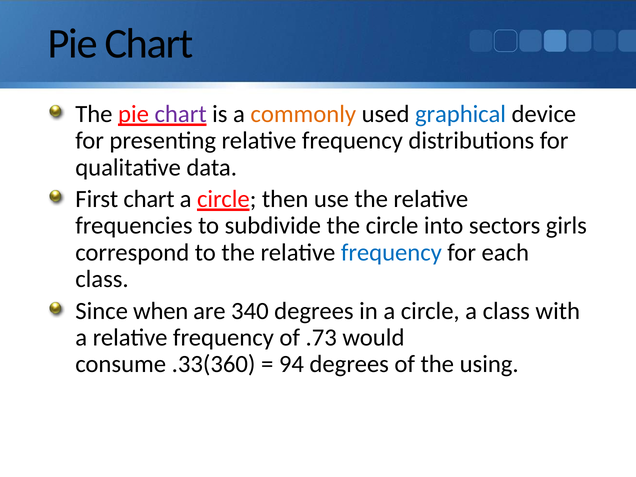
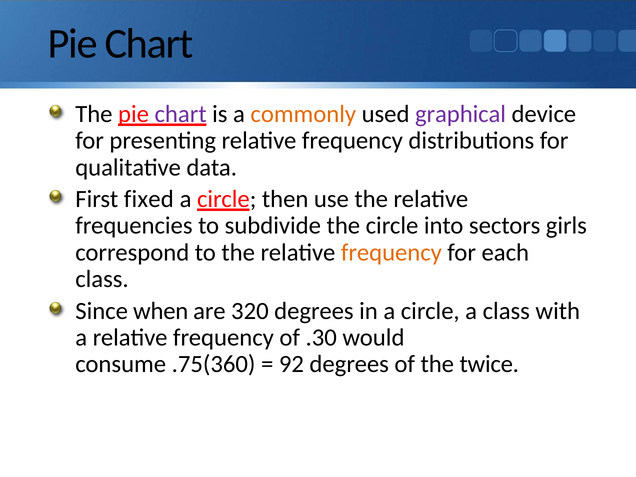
graphical colour: blue -> purple (461, 114)
First chart: chart -> fixed (149, 199)
frequency colour: blue -> orange (391, 252)
340: 340 -> 320 (250, 311)
.73: .73 -> .30 (321, 338)
.33(360: .33(360 -> .75(360 (214, 364)
94: 94 -> 92 (291, 364)
using: using -> twice (489, 364)
